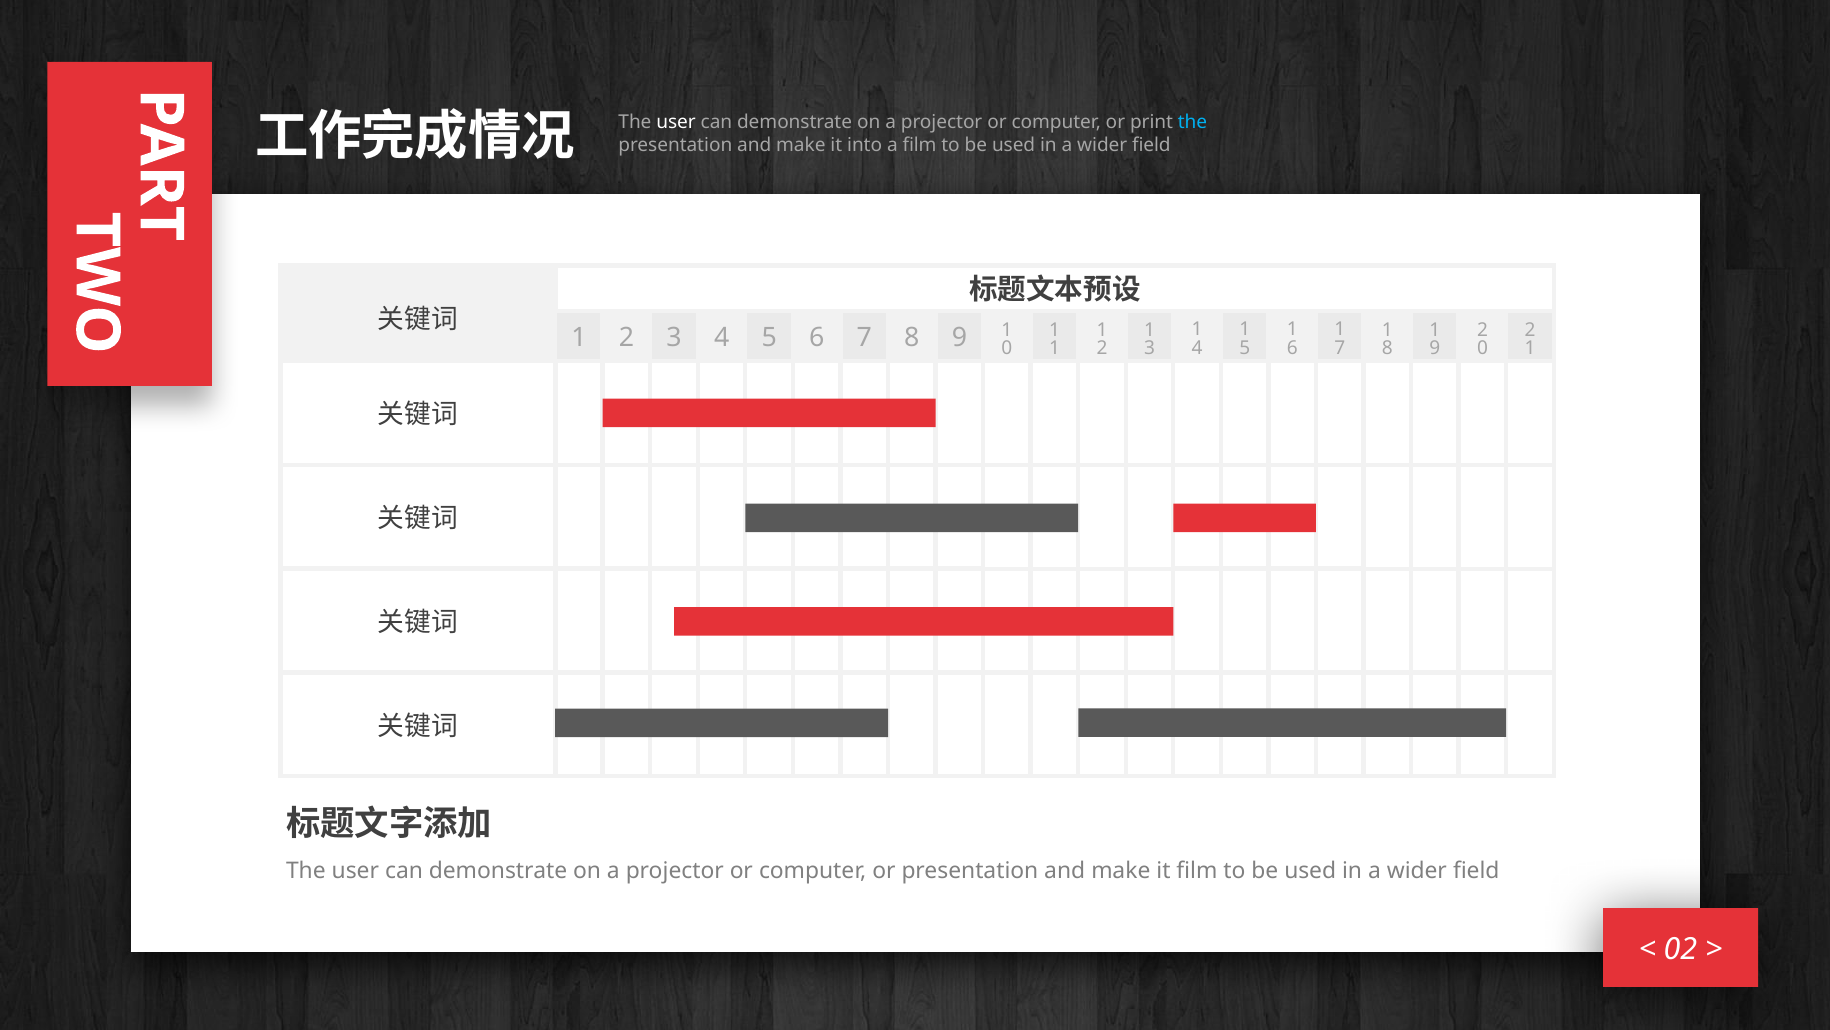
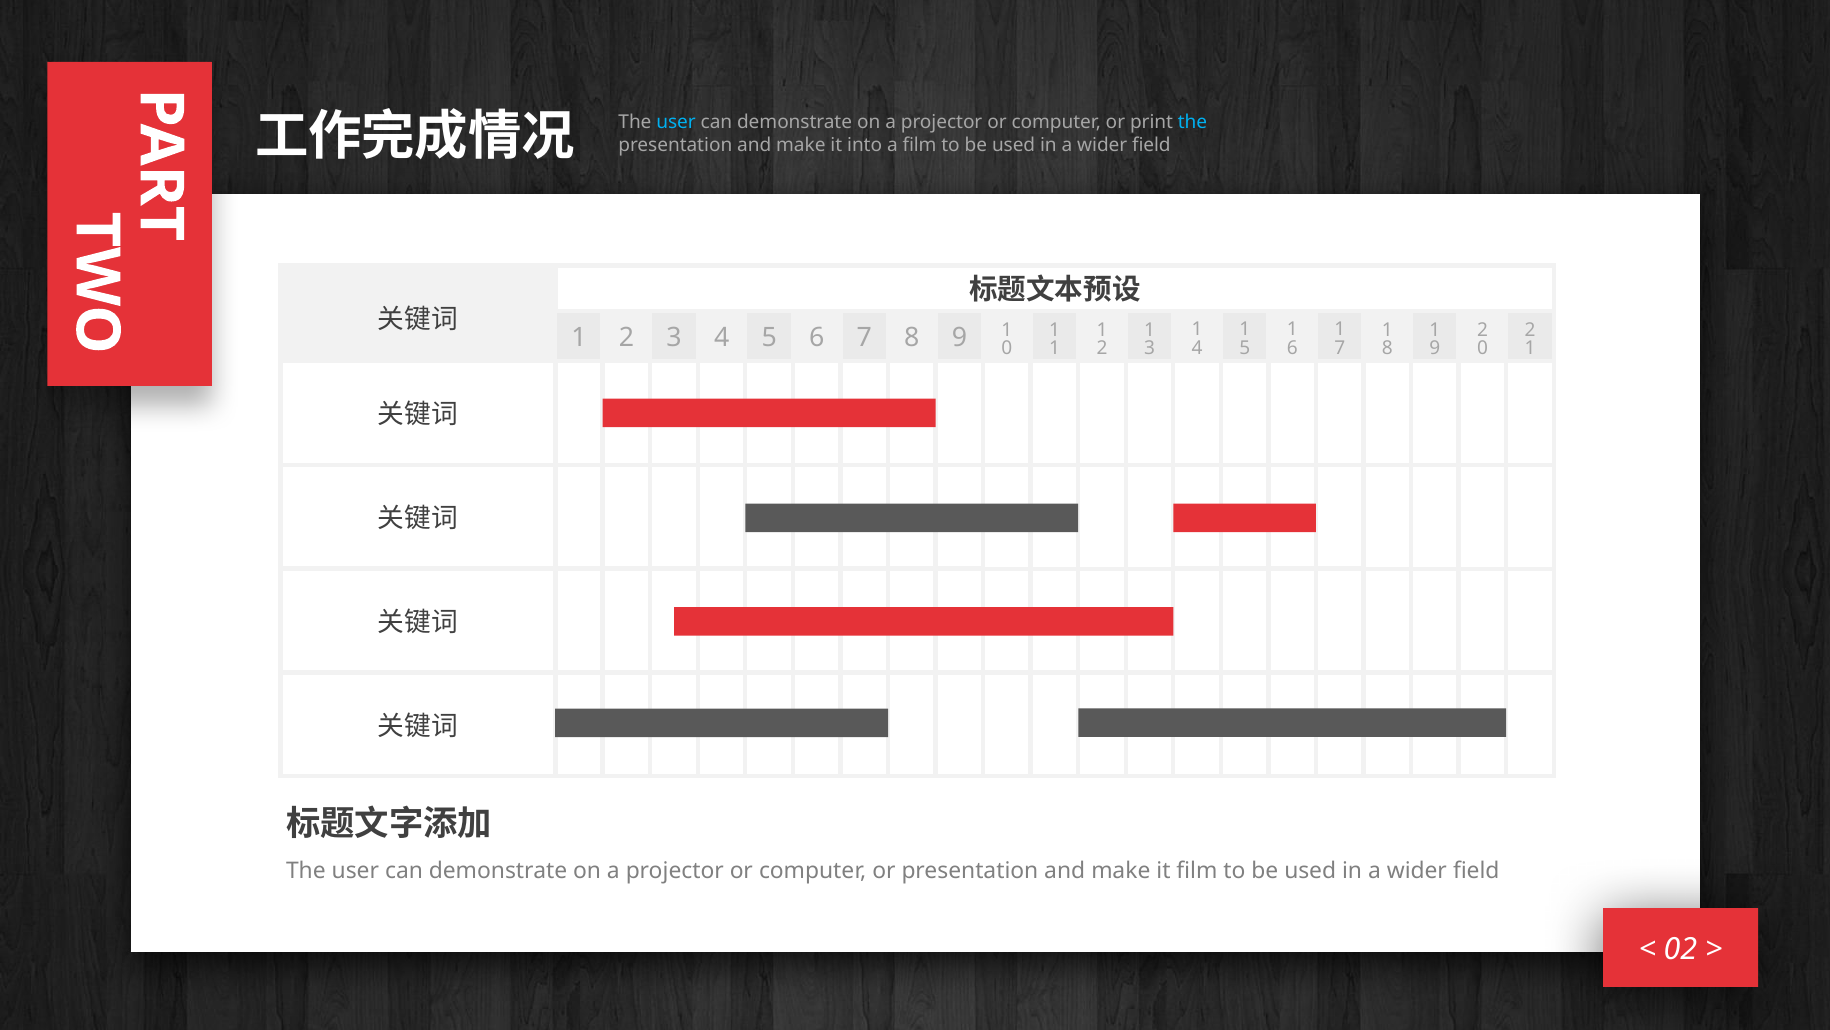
user colour: white -> light blue (676, 123)
